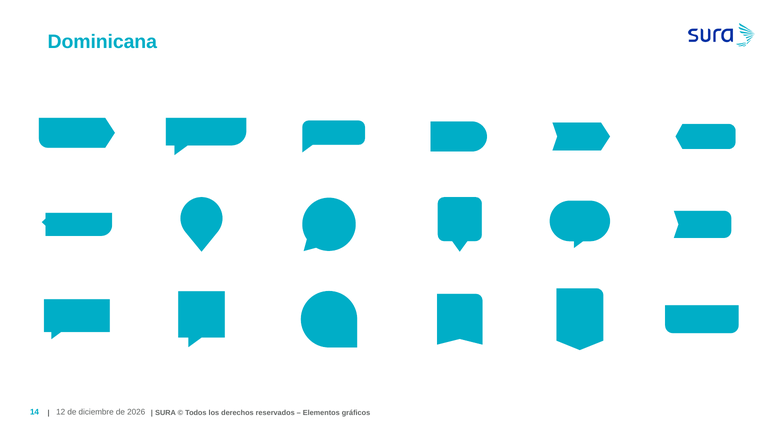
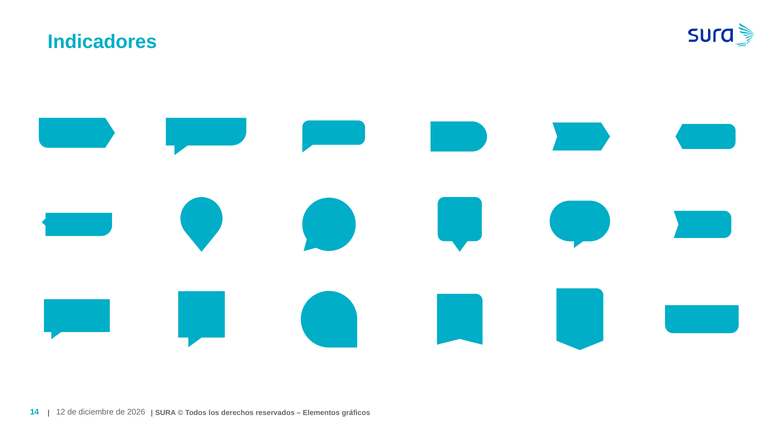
Dominicana: Dominicana -> Indicadores (102, 42)
